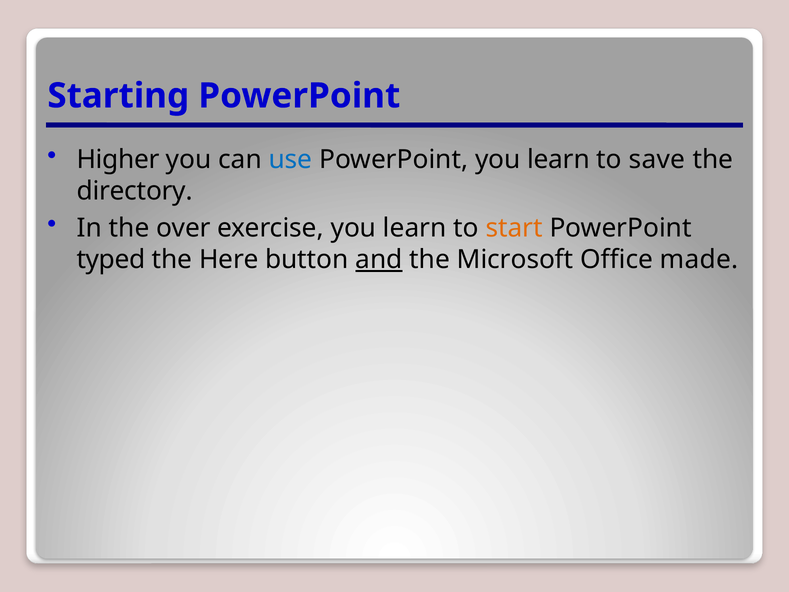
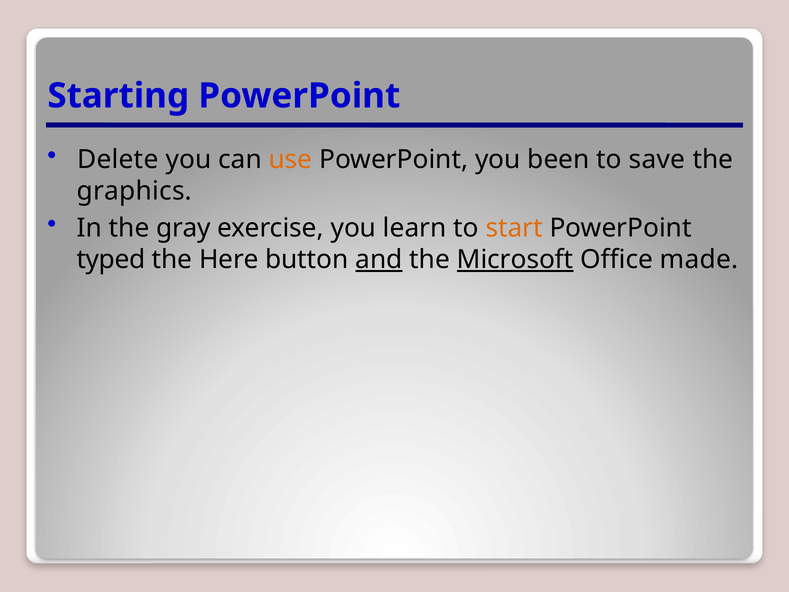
Higher: Higher -> Delete (118, 160)
use colour: blue -> orange (290, 160)
PowerPoint you learn: learn -> been (558, 160)
directory: directory -> graphics (134, 191)
over: over -> gray (183, 228)
Microsoft underline: none -> present (515, 260)
